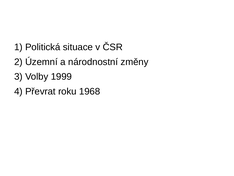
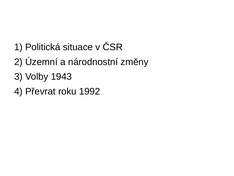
1999: 1999 -> 1943 (61, 76)
1968: 1968 -> 1992 (90, 91)
